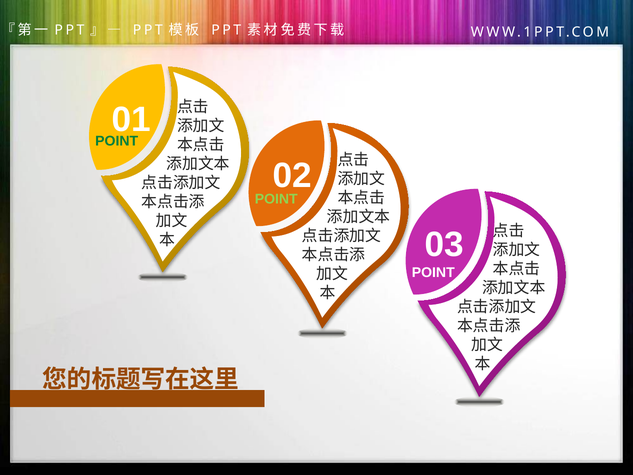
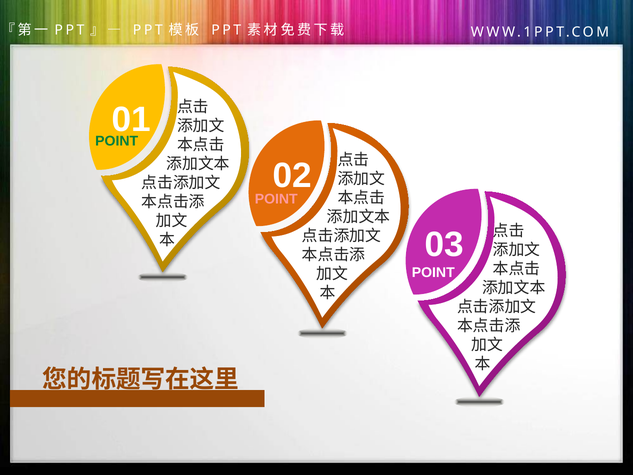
POINT colour: light green -> pink (276, 199)
